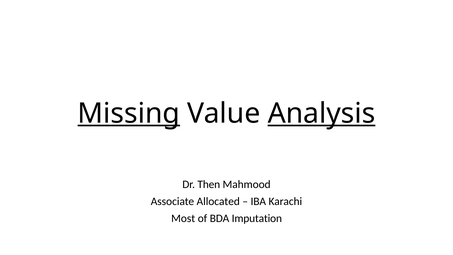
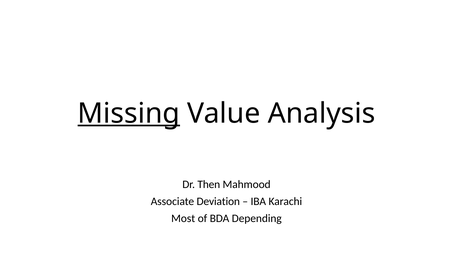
Analysis underline: present -> none (321, 113)
Allocated: Allocated -> Deviation (218, 201)
Imputation: Imputation -> Depending (257, 218)
